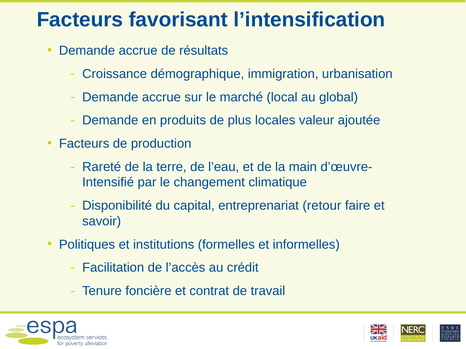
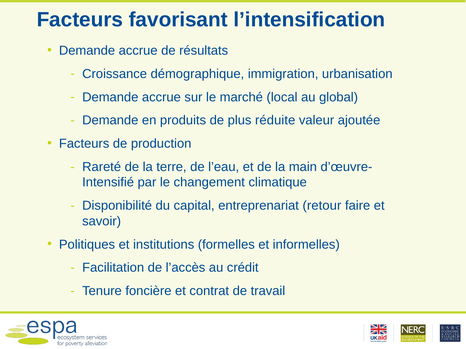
locales: locales -> réduite (275, 121)
